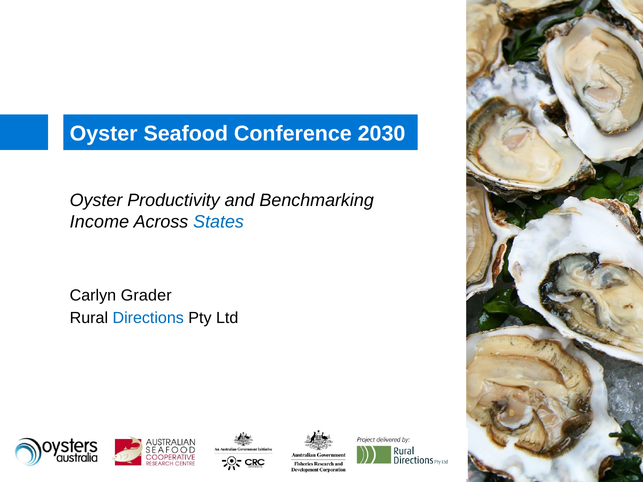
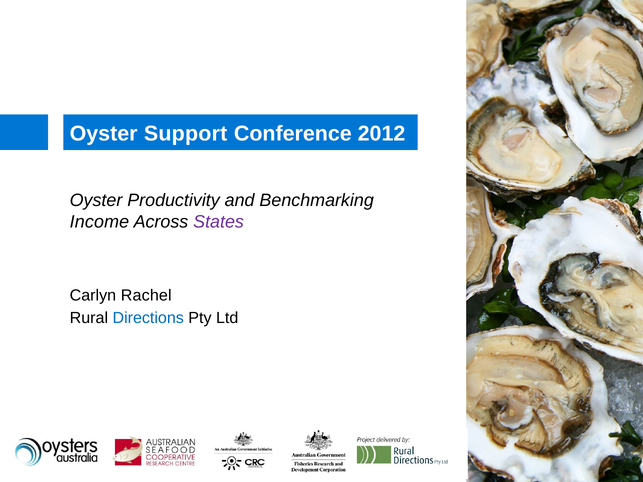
Seafood: Seafood -> Support (186, 134)
2030: 2030 -> 2012 (382, 134)
States colour: blue -> purple (219, 222)
Grader: Grader -> Rachel (146, 296)
